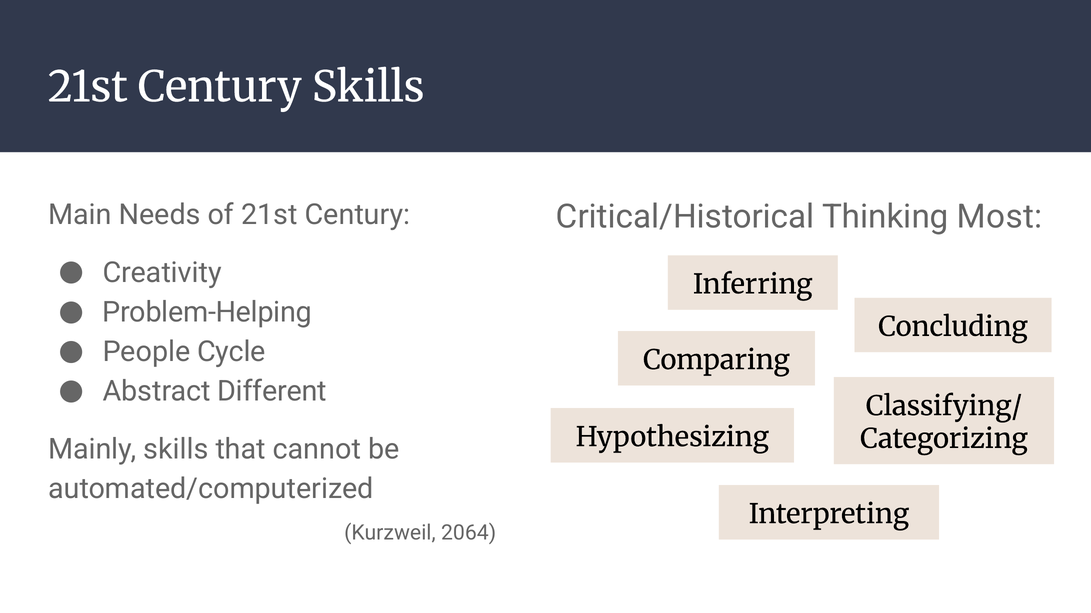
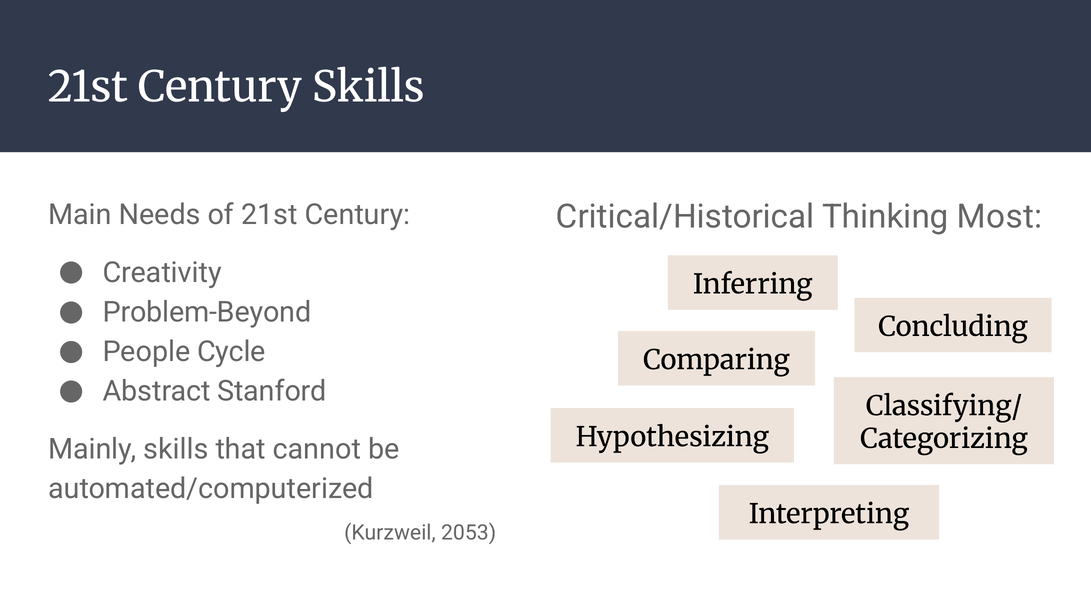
Problem-Helping: Problem-Helping -> Problem-Beyond (207, 313)
Different: Different -> Stanford (272, 392)
2064: 2064 -> 2053 (469, 533)
